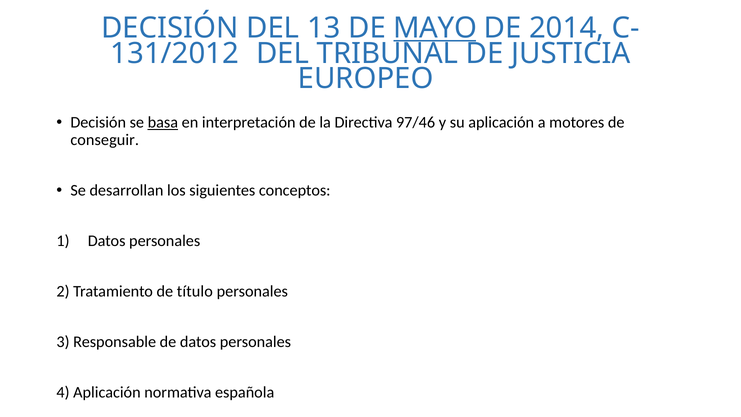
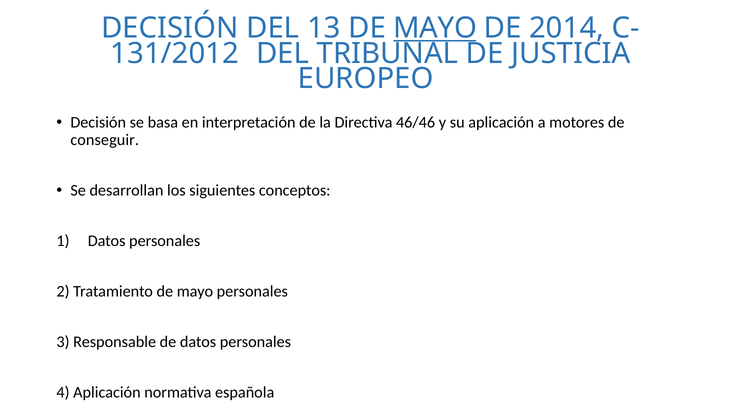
basa underline: present -> none (163, 122)
97/46: 97/46 -> 46/46 (416, 122)
Tratamiento de título: título -> mayo (195, 291)
